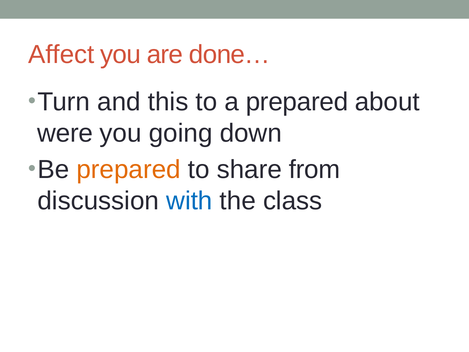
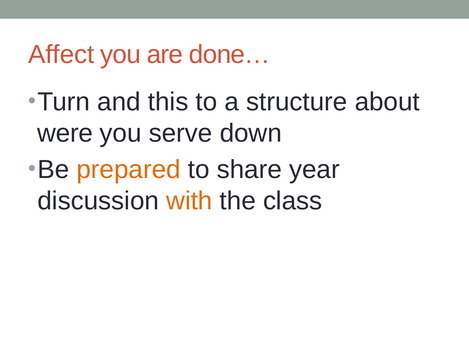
a prepared: prepared -> structure (297, 102)
going: going -> serve (181, 133)
from: from -> year (314, 170)
with colour: blue -> orange (189, 201)
